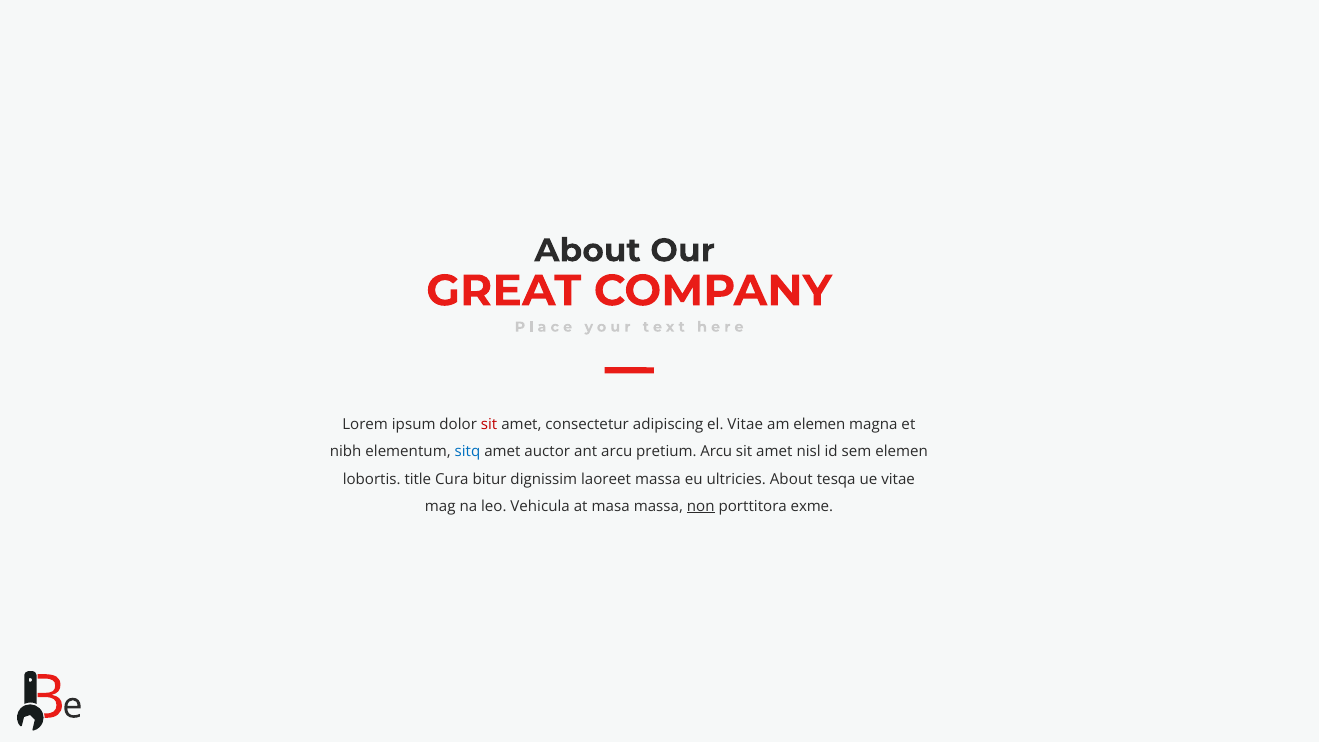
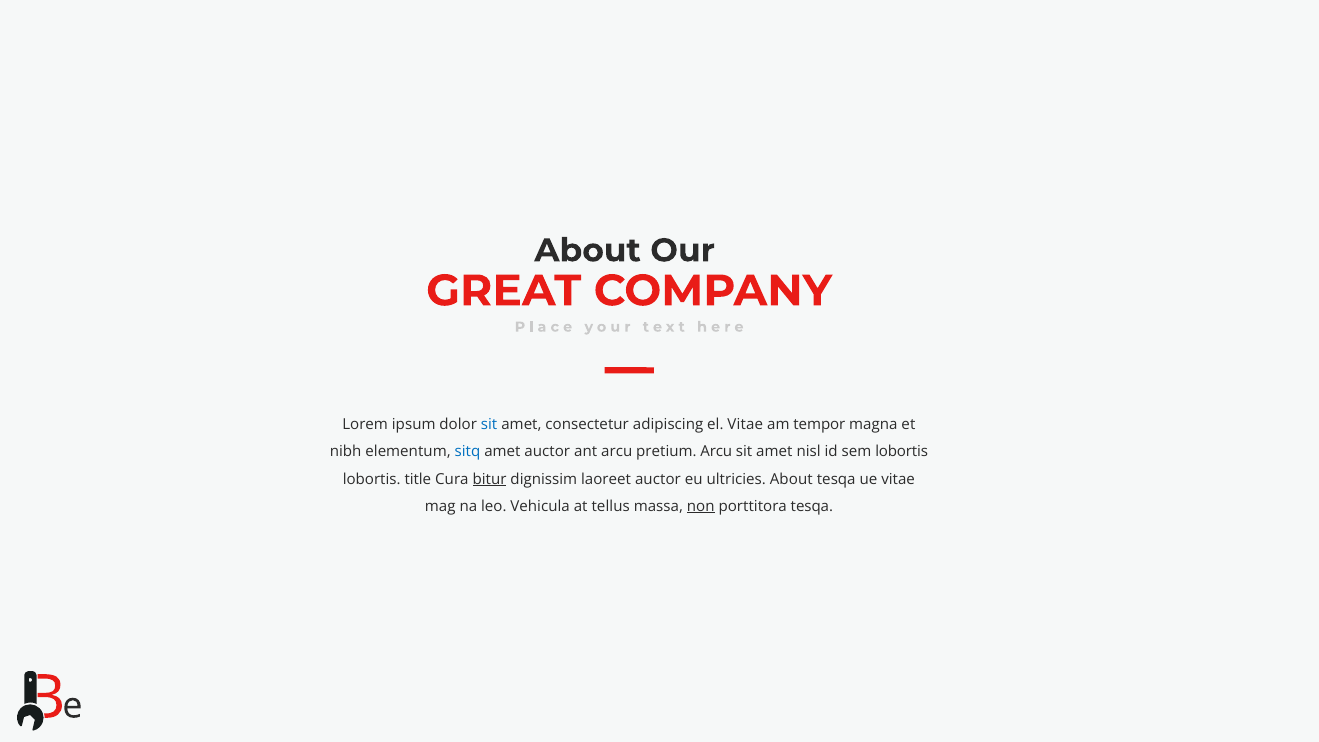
sit colour: red -> blue (489, 425)
am elemen: elemen -> tempor (819, 425)
sem elemen: elemen -> lobortis (902, 452)
bitur underline: none -> present (489, 479)
laoreet massa: massa -> auctor (658, 479)
masa: masa -> tellus (611, 506)
porttitora exme: exme -> tesqa (812, 506)
